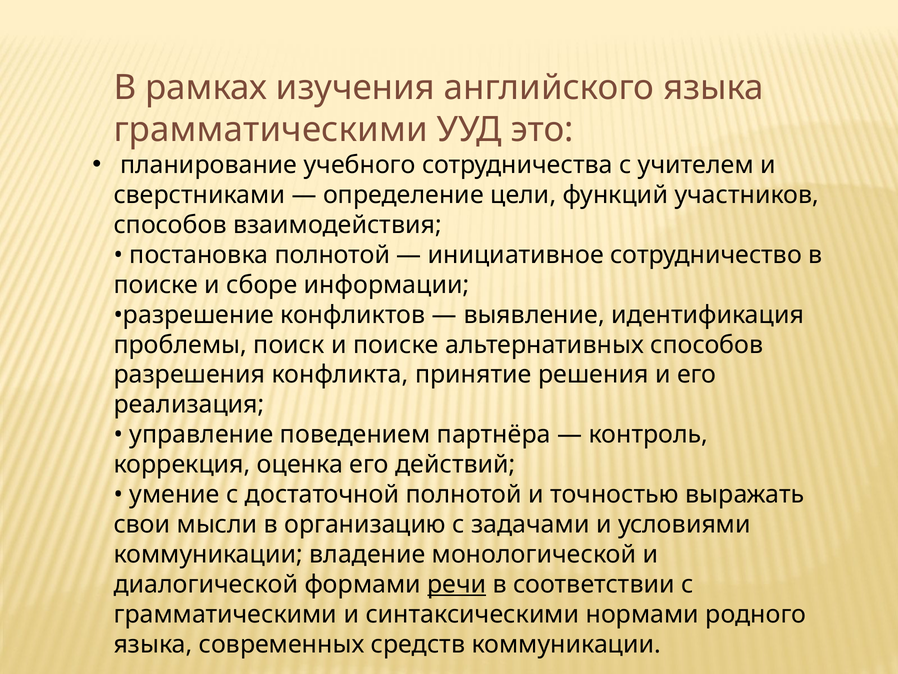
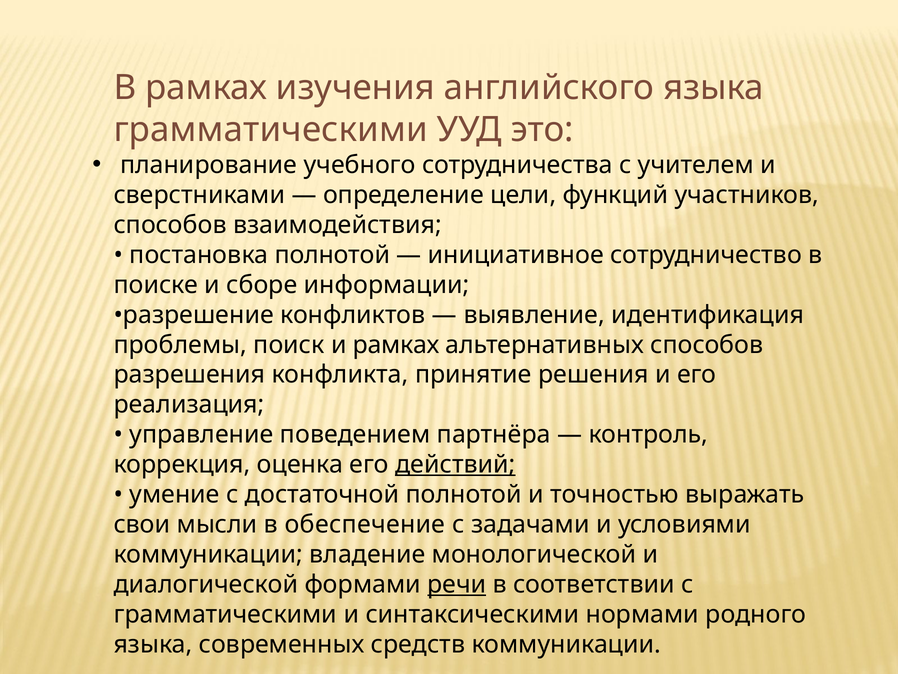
и поиске: поиске -> рамках (396, 345)
действий underline: none -> present (455, 464)
организацию: организацию -> обеспечение (365, 524)
